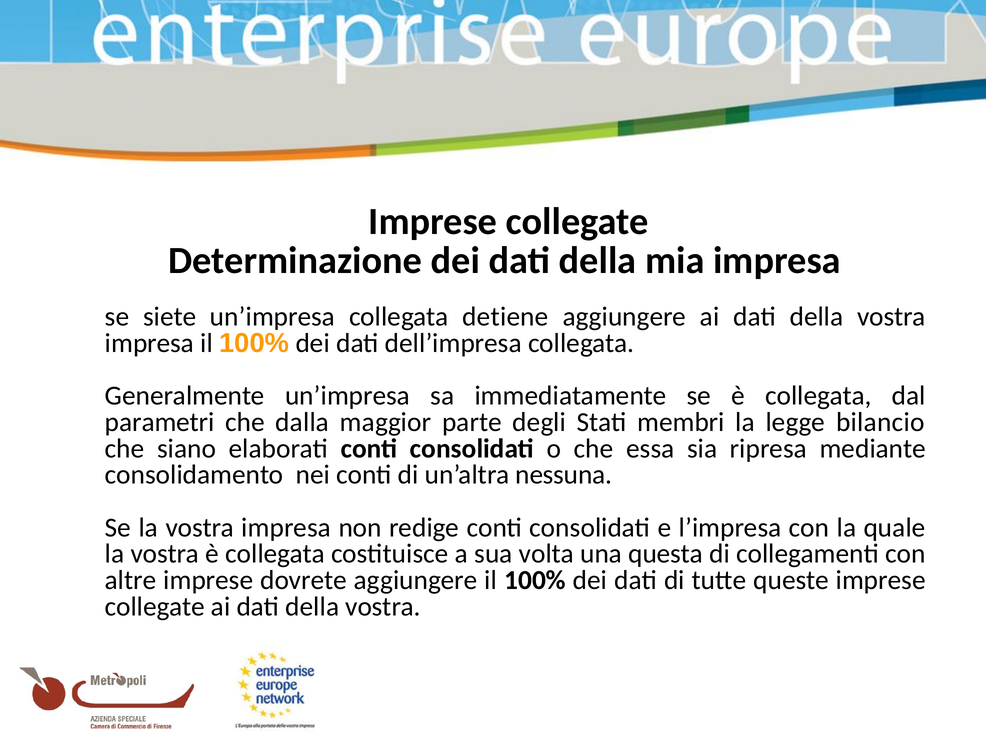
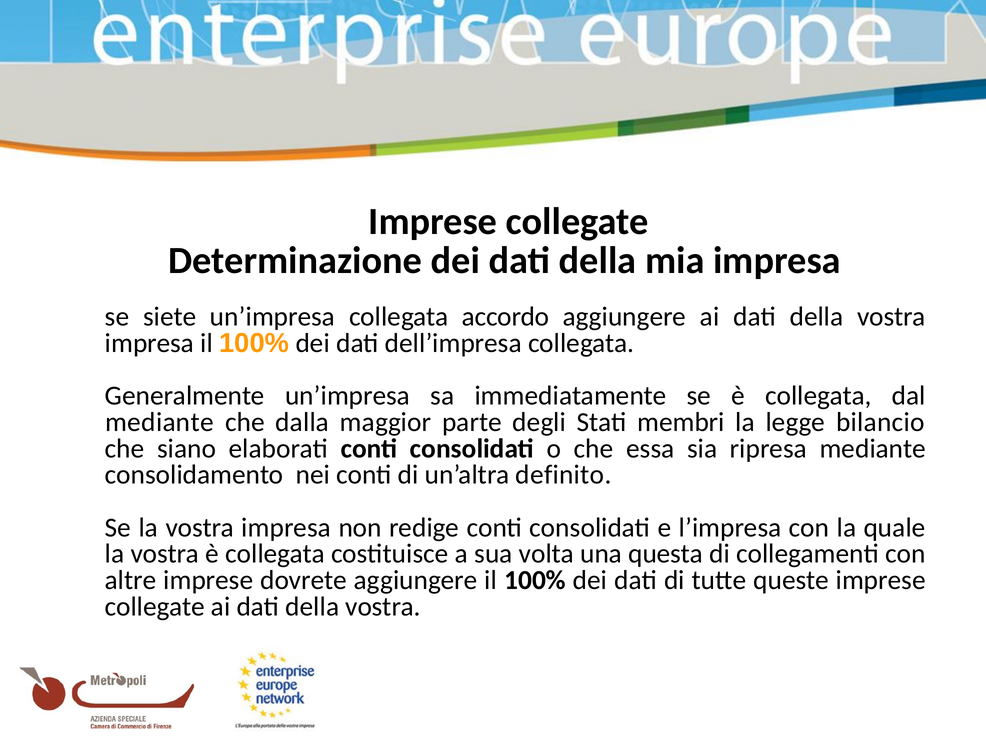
detiene: detiene -> accordo (506, 317)
parametri: parametri -> mediante (159, 422)
nessuna: nessuna -> definito (563, 475)
